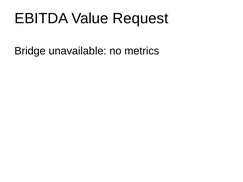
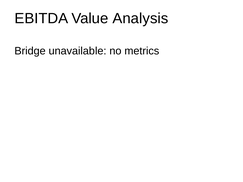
Request: Request -> Analysis (140, 18)
